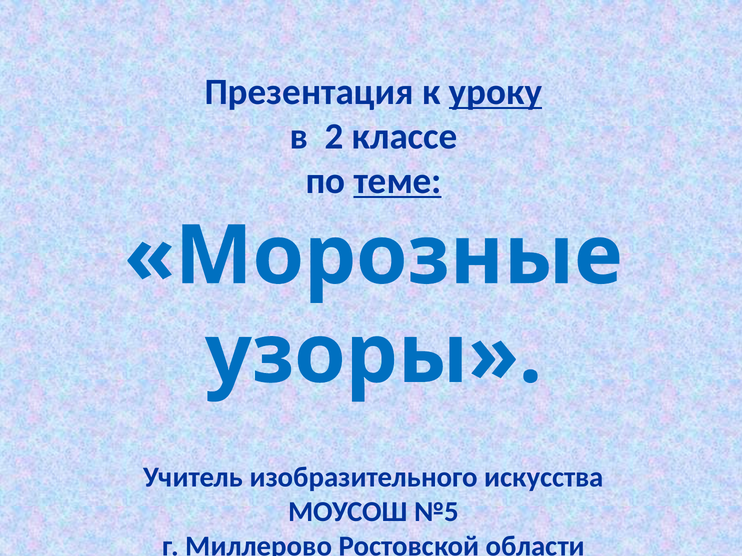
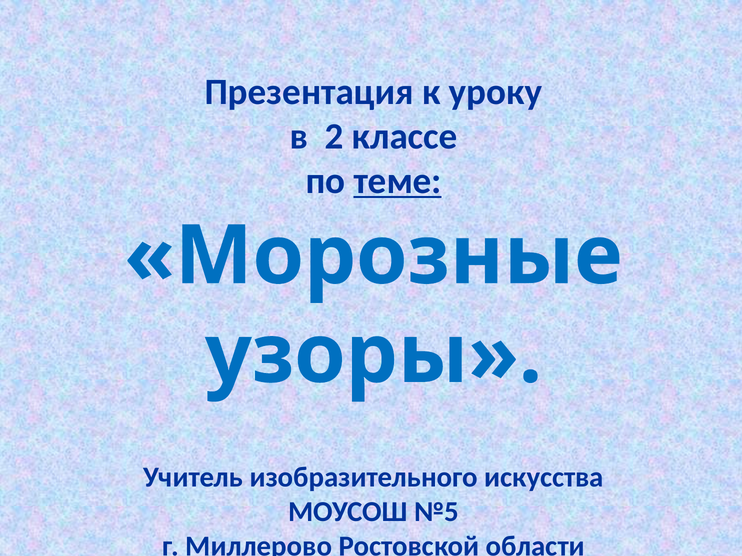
уроку underline: present -> none (495, 92)
